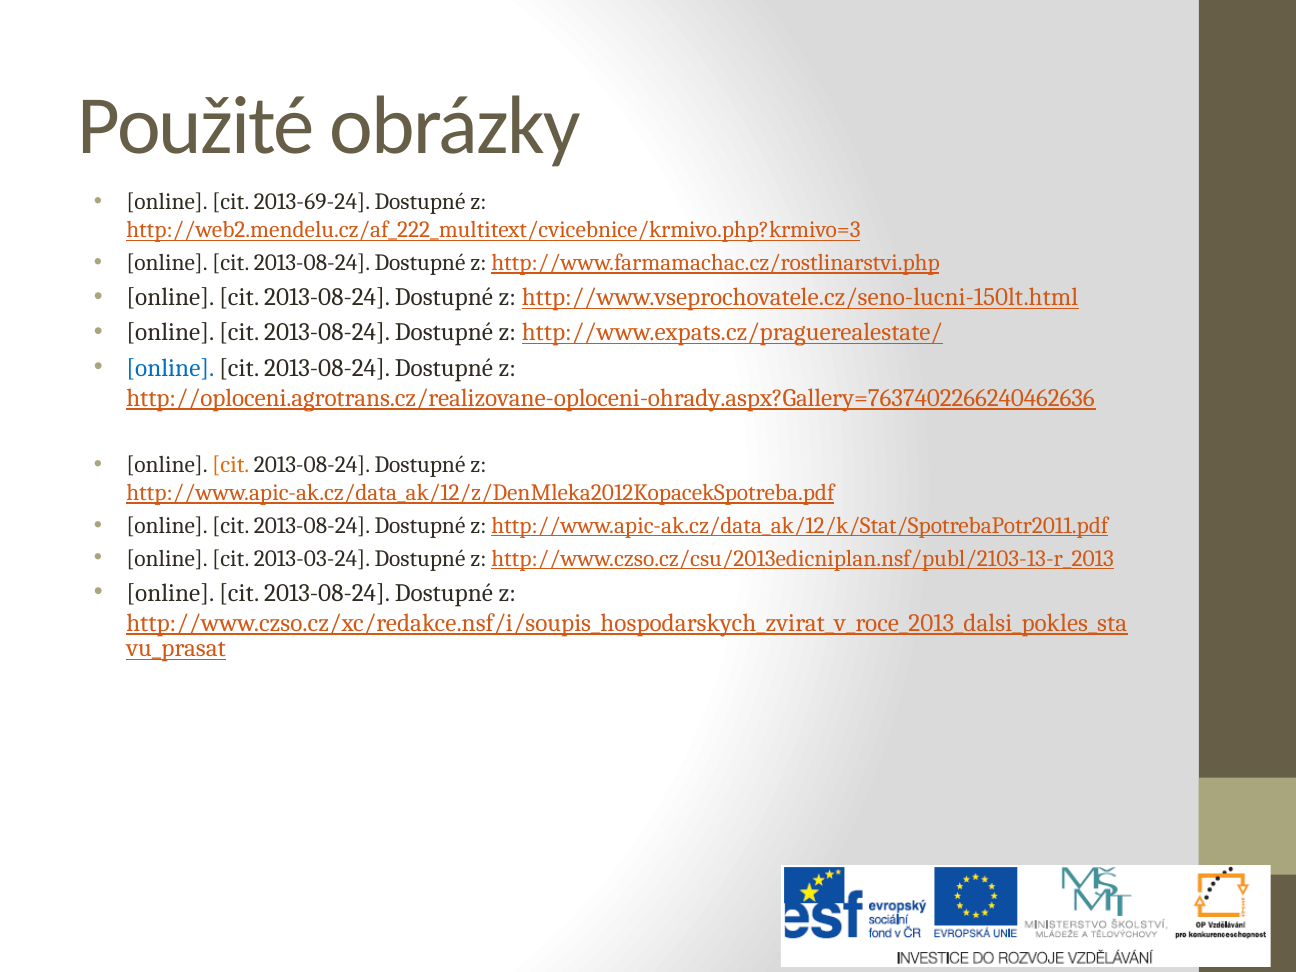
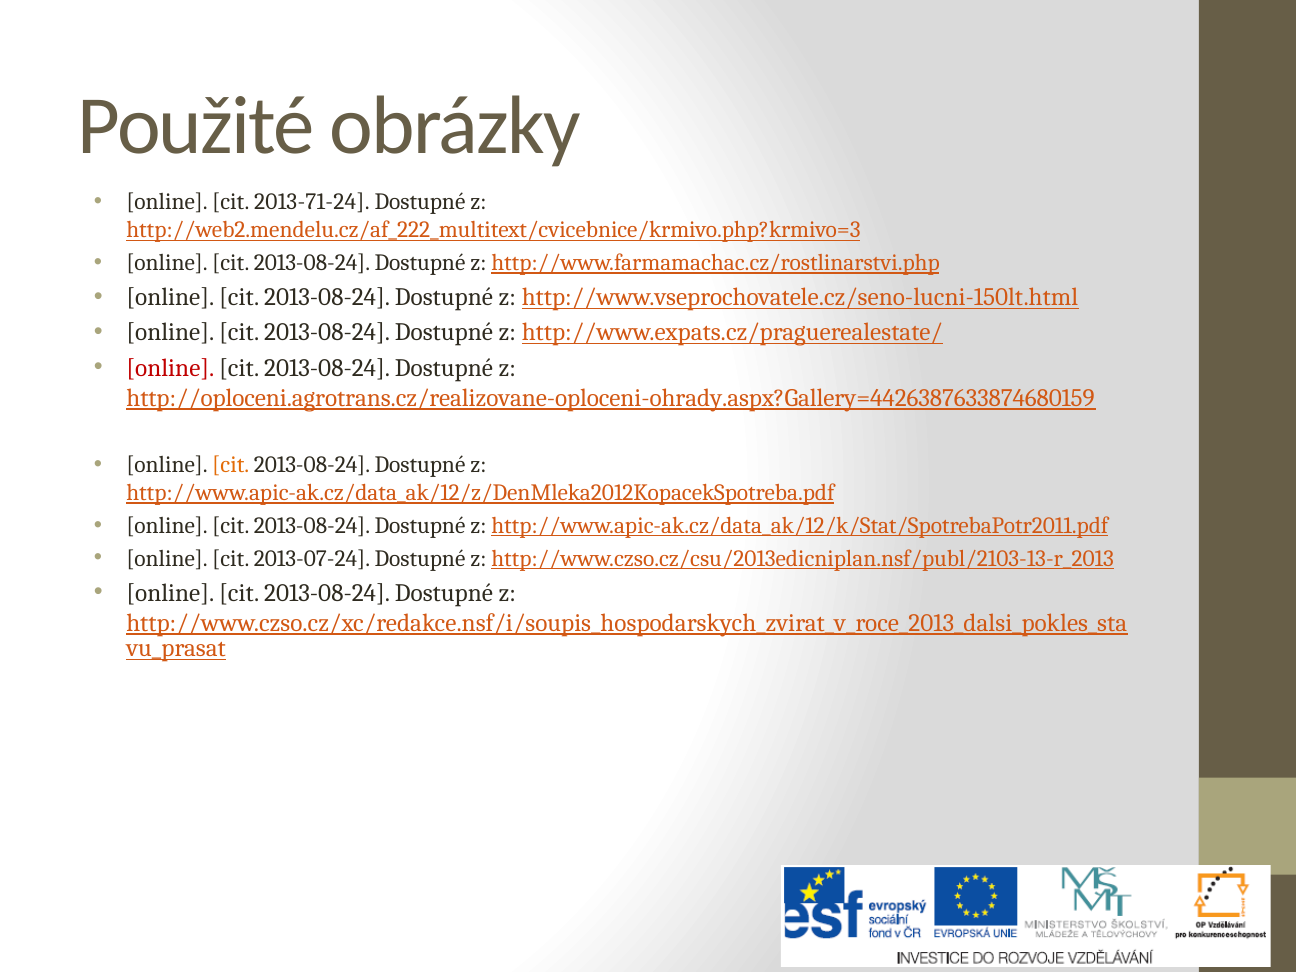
2013-69-24: 2013-69-24 -> 2013-71-24 (312, 202)
online colour: blue -> red (170, 368)
http://oploceni.agrotrans.cz/realizovane-oploceni-ohrady.aspx?Gallery=7637402266240462636: http://oploceni.agrotrans.cz/realizovane-oploceni-ohrady.aspx?Gallery=7637402266240462636 -> http://oploceni.agrotrans.cz/realizovane-oploceni-ohrady.aspx?Gallery=4426387633874680159 (611, 398)
2013-03-24: 2013-03-24 -> 2013-07-24 (312, 558)
